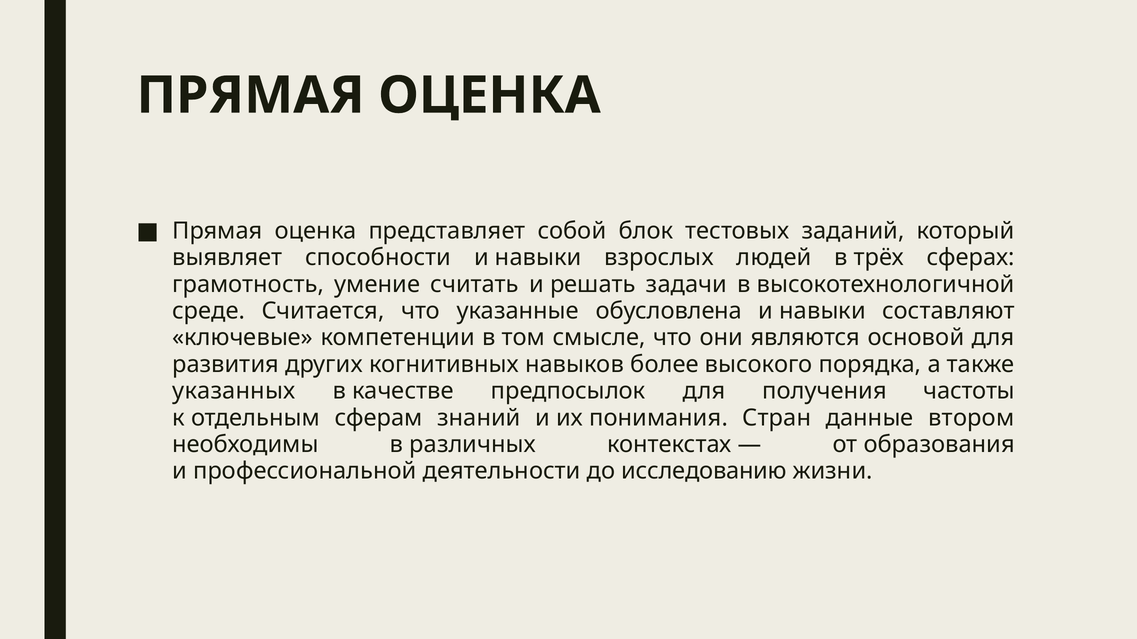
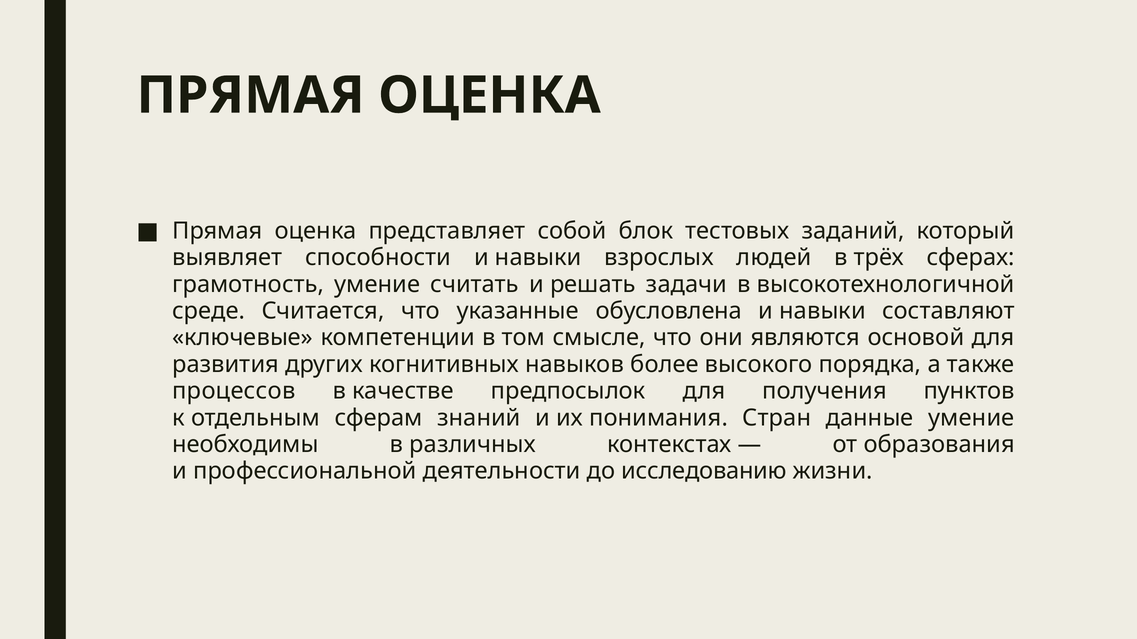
указанных: указанных -> процессов (234, 391)
частоты: частоты -> пунктов (969, 391)
данные втором: втором -> умение (971, 418)
